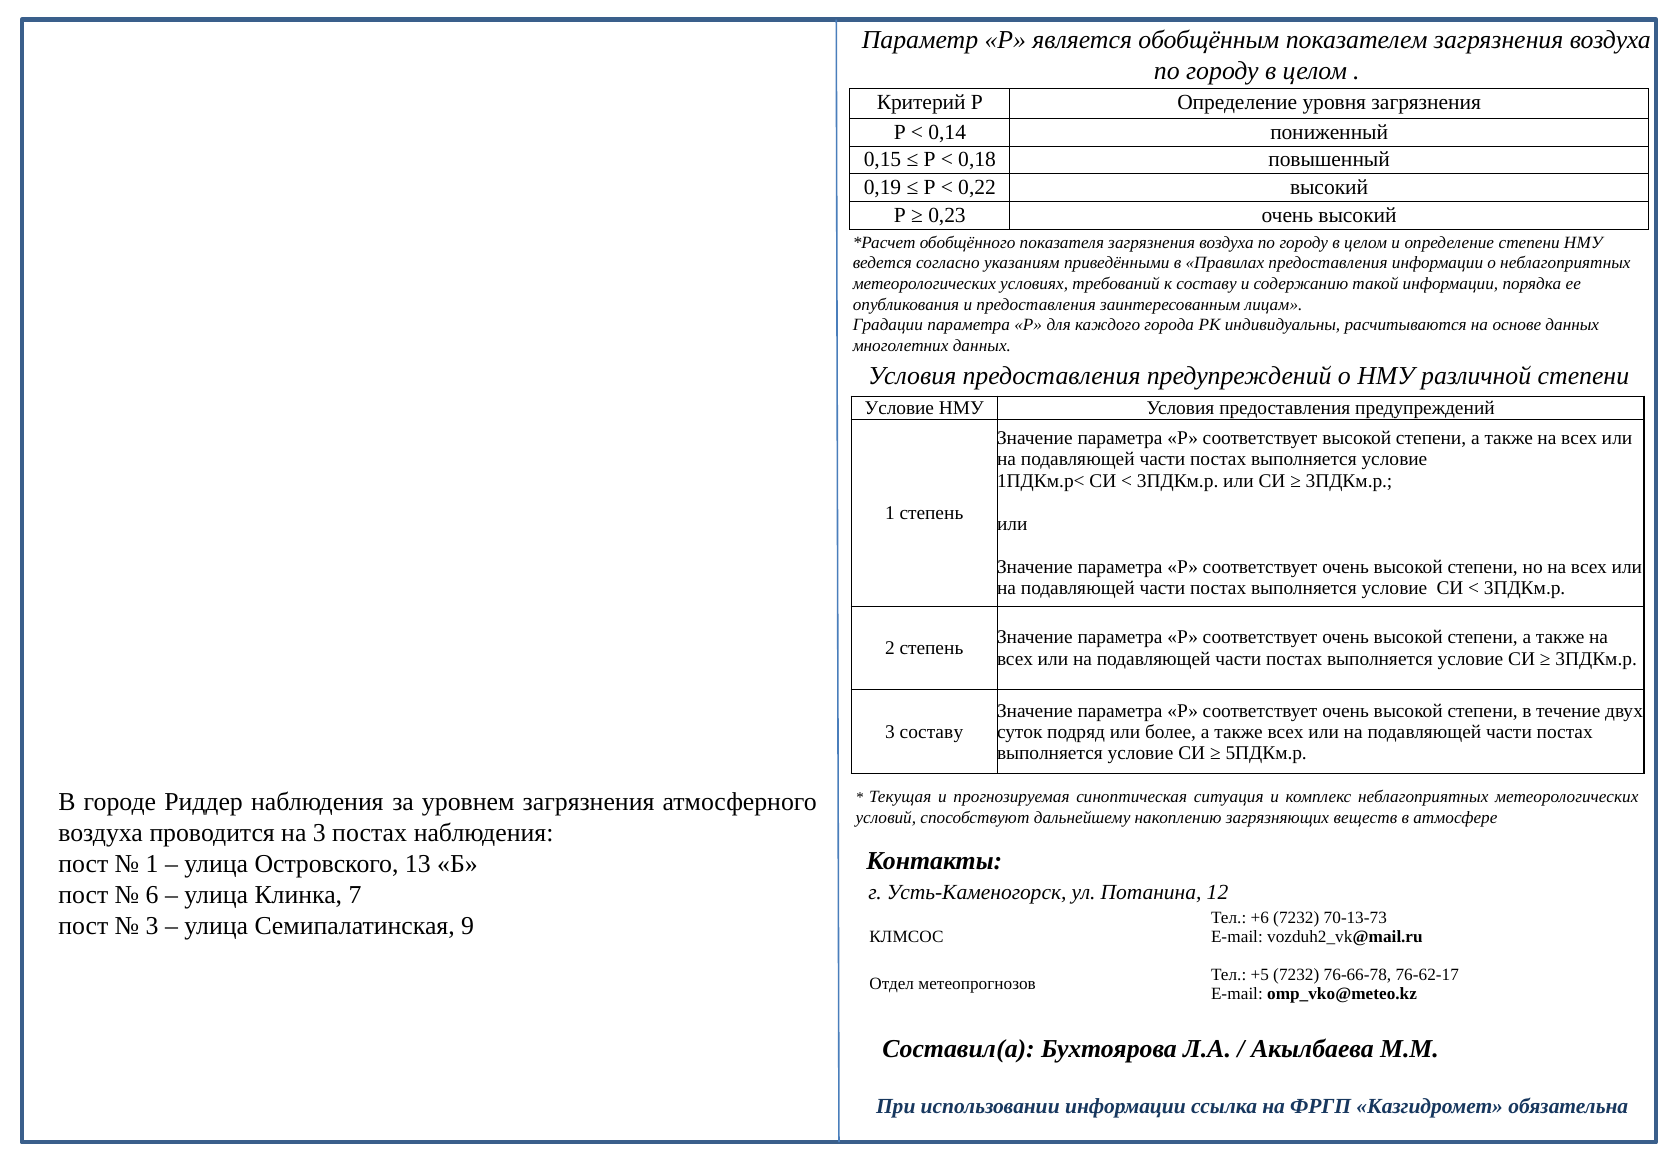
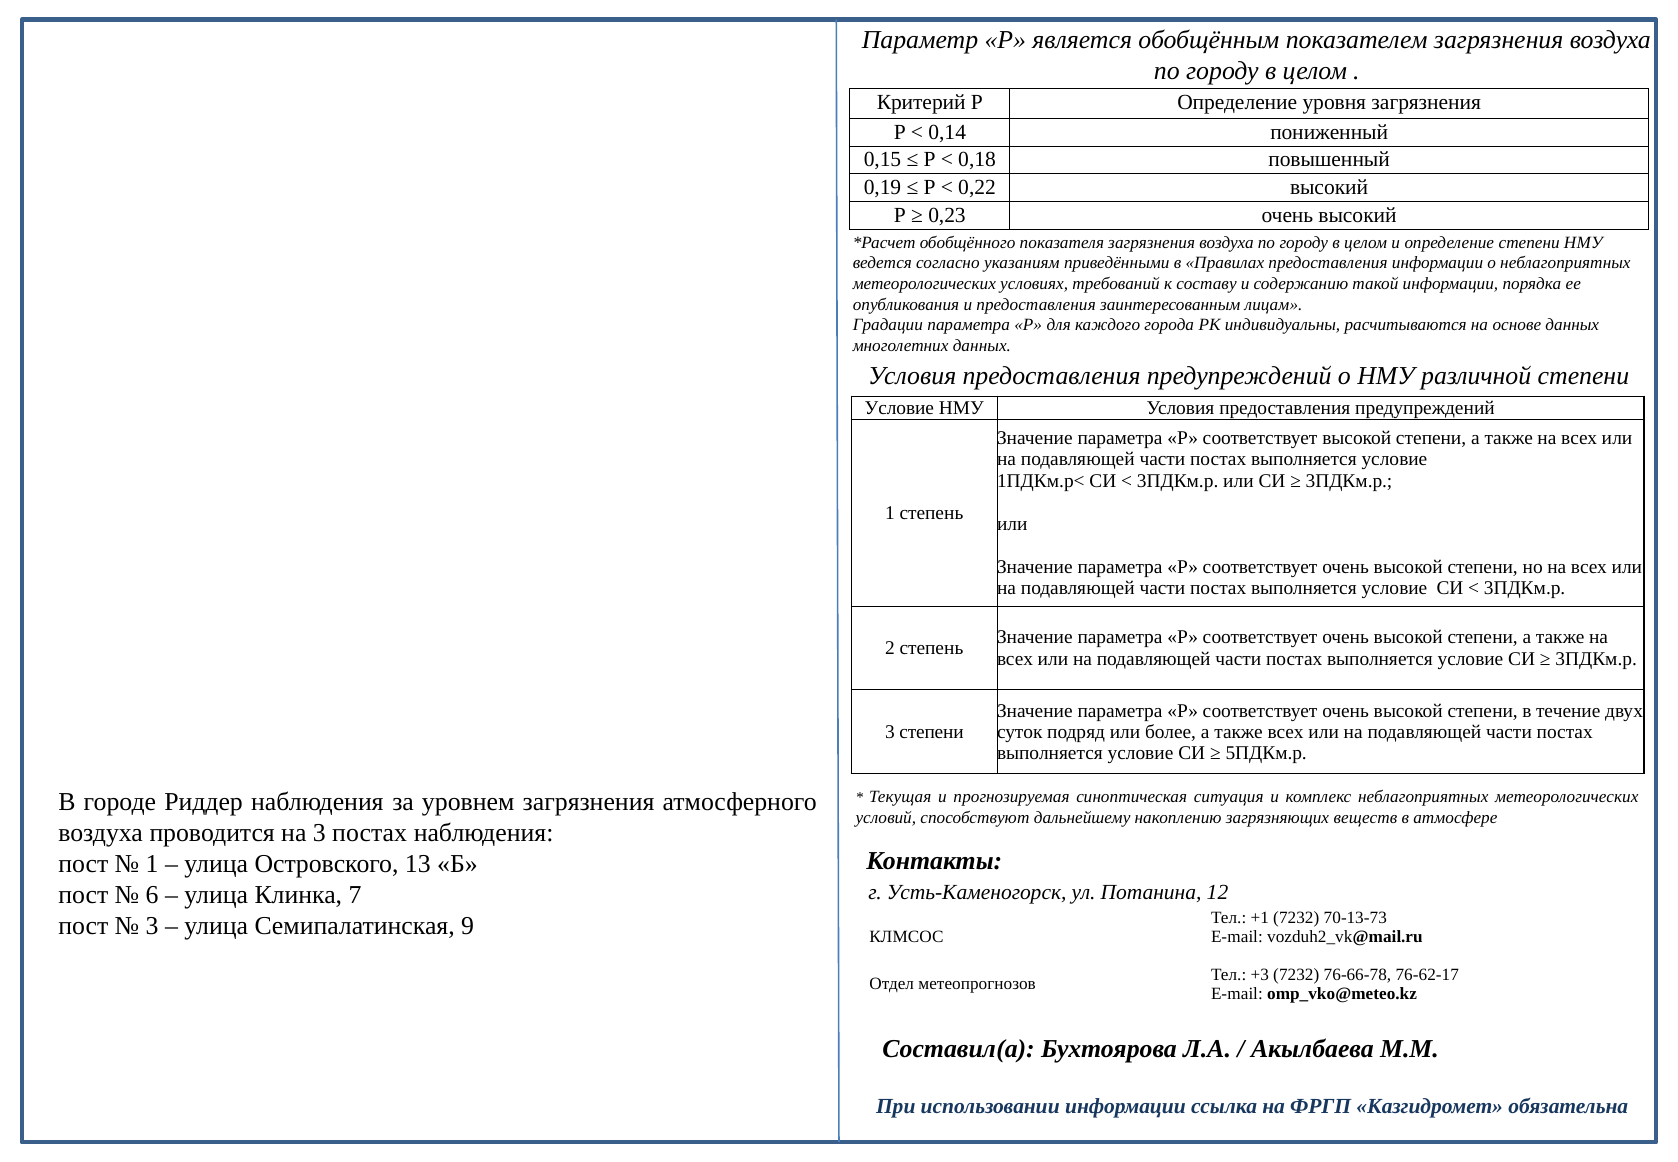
3 составу: составу -> степени (932, 732)
+6: +6 -> +1 (1260, 917)
+5: +5 -> +3 (1260, 974)
